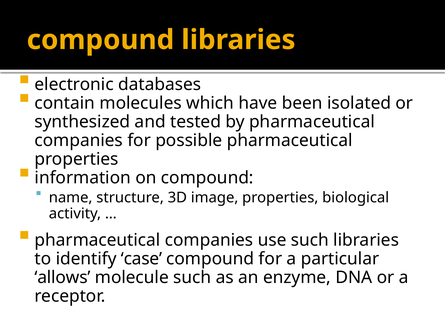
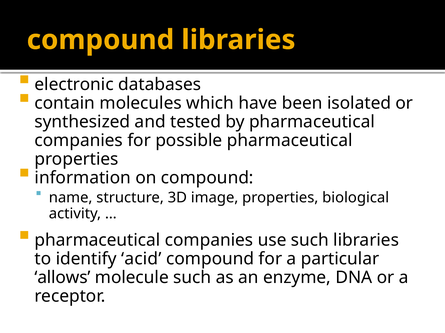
case: case -> acid (141, 259)
